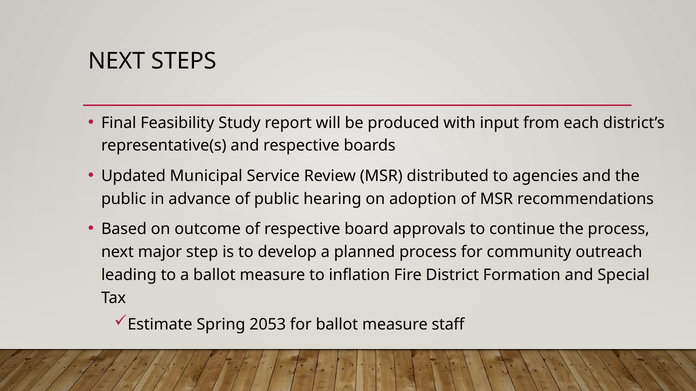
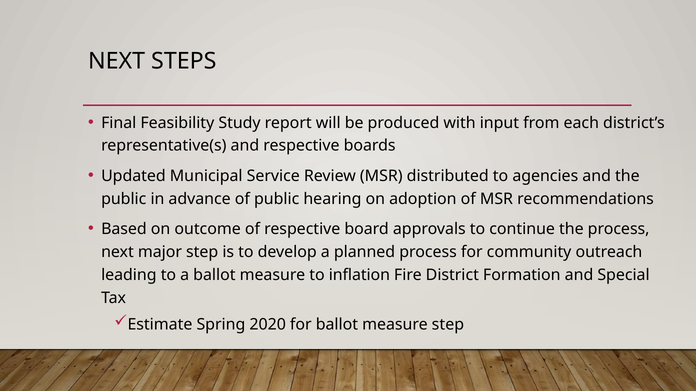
2053: 2053 -> 2020 (268, 325)
measure staff: staff -> step (448, 325)
